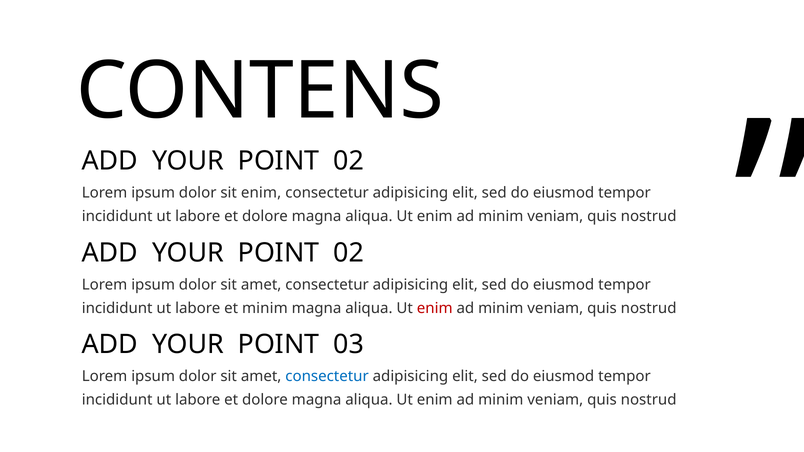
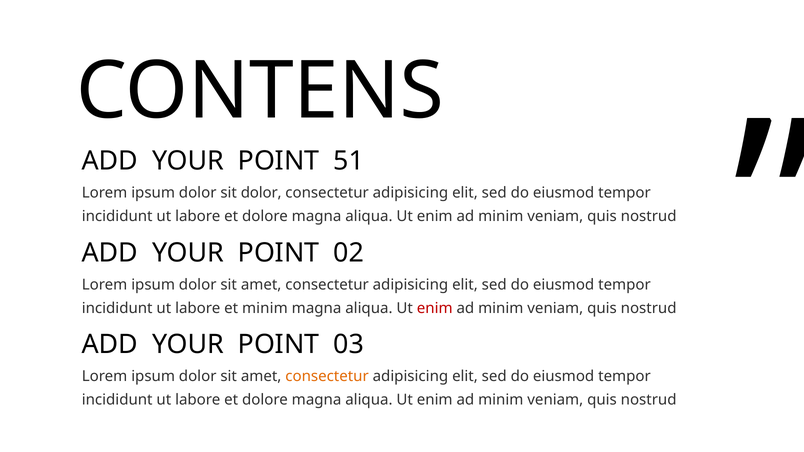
02: 02 -> 51 (349, 161)
sit enim: enim -> dolor (261, 193)
consectetur colour: blue -> orange (327, 377)
